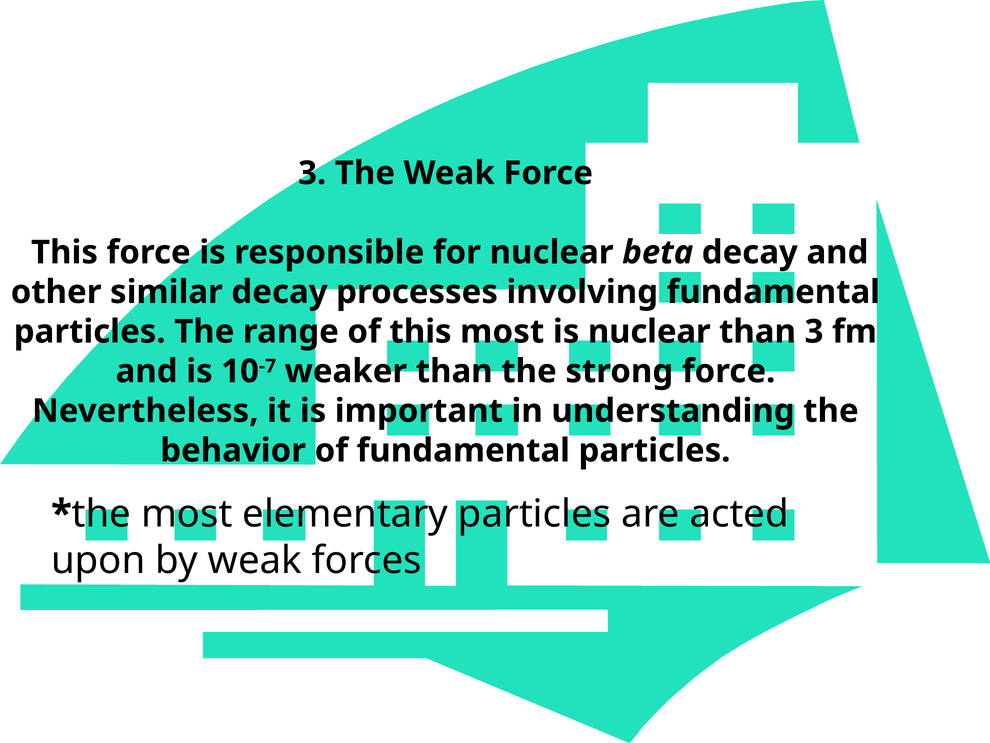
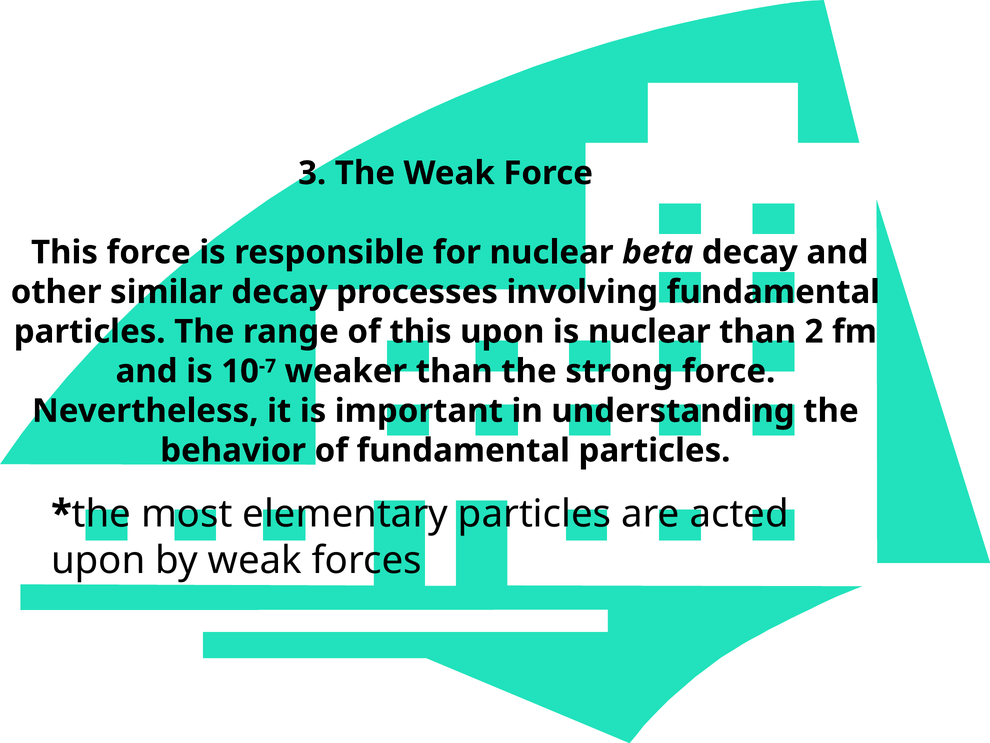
this most: most -> upon (502, 331)
than 3: 3 -> 2 (814, 331)
